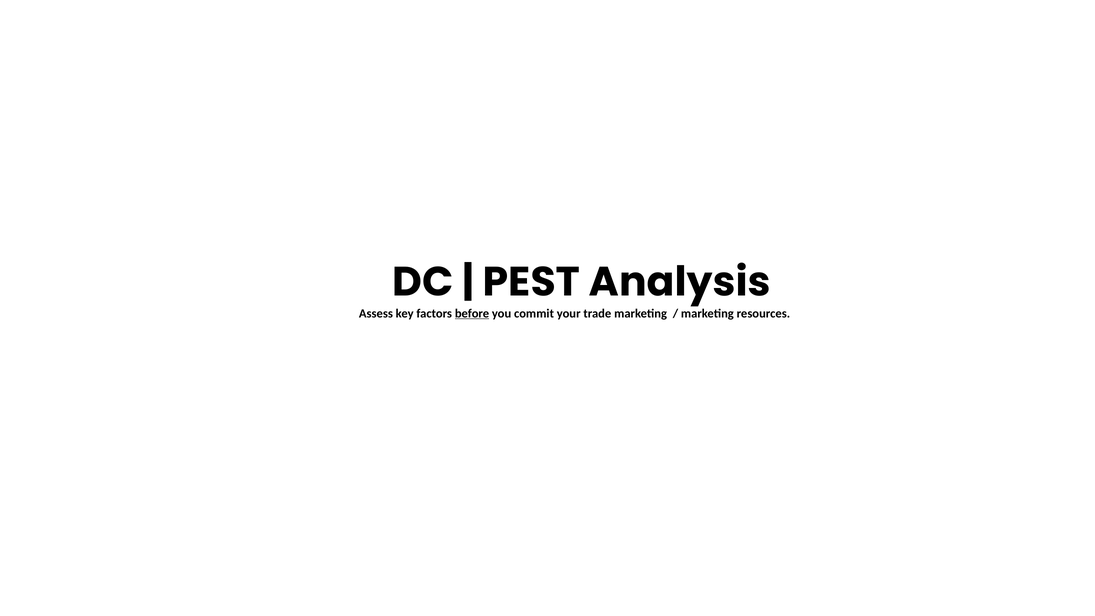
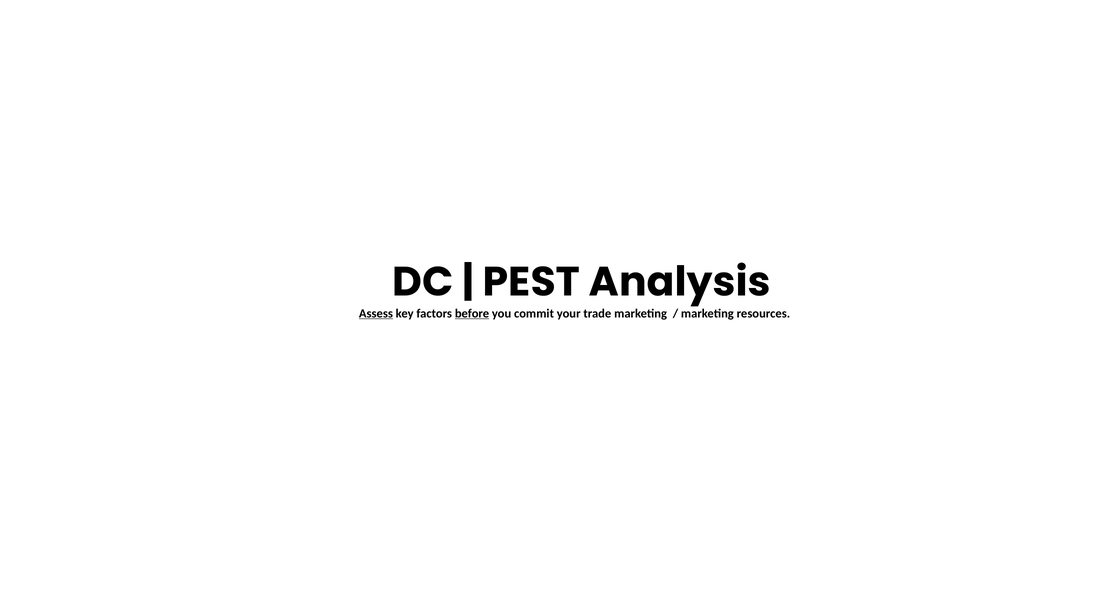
Assess underline: none -> present (376, 313)
